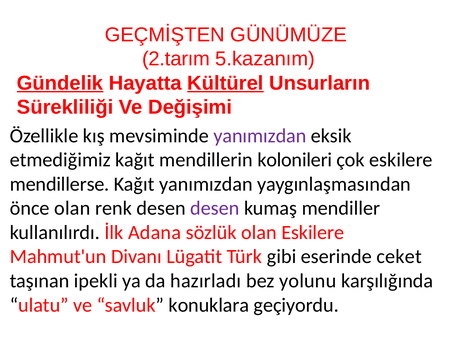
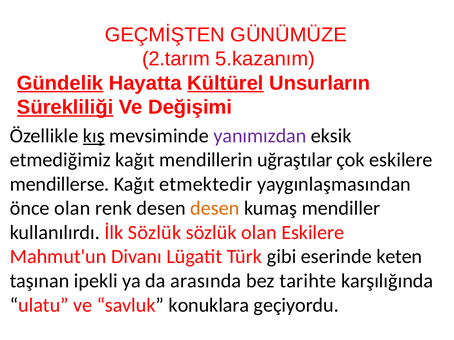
Sürekliliği underline: none -> present (65, 107)
kış underline: none -> present (94, 136)
kolonileri: kolonileri -> uğraştılar (295, 160)
Kağıt yanımızdan: yanımızdan -> etmektedir (206, 184)
desen colour: purple -> orange (215, 209)
İlk Adana: Adana -> Sözlük (155, 233)
ceket: ceket -> keten (399, 257)
hazırladı: hazırladı -> arasında (206, 281)
yolunu: yolunu -> tarihte (308, 281)
